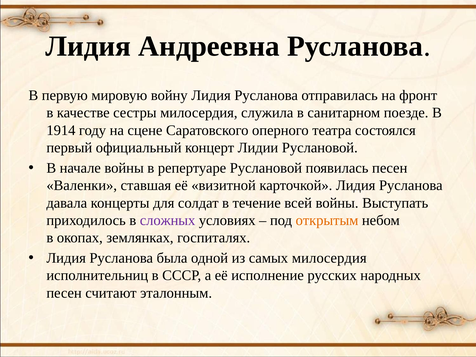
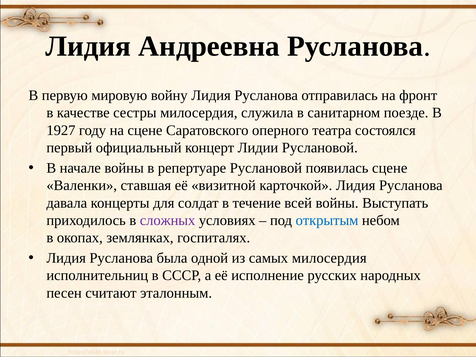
1914: 1914 -> 1927 (61, 130)
появилась песен: песен -> сцене (390, 168)
открытым colour: orange -> blue (327, 220)
